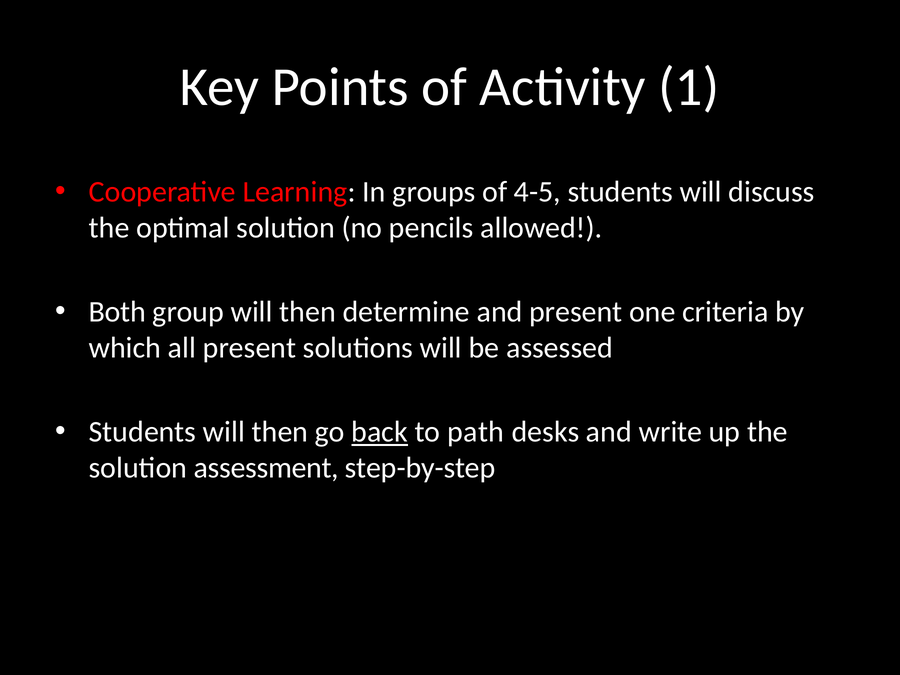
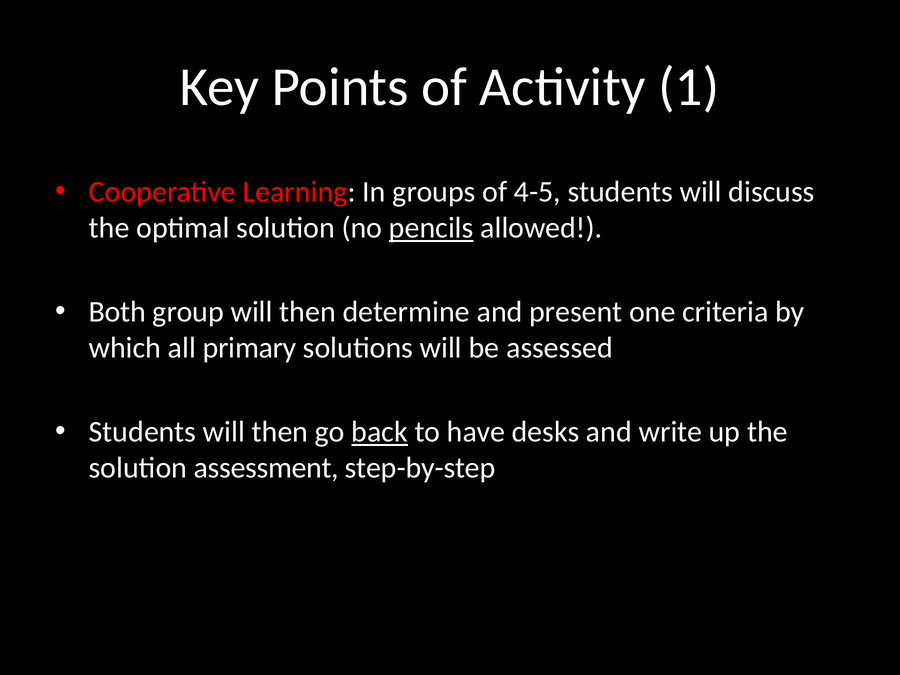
pencils underline: none -> present (431, 228)
all present: present -> primary (250, 348)
path: path -> have (476, 432)
